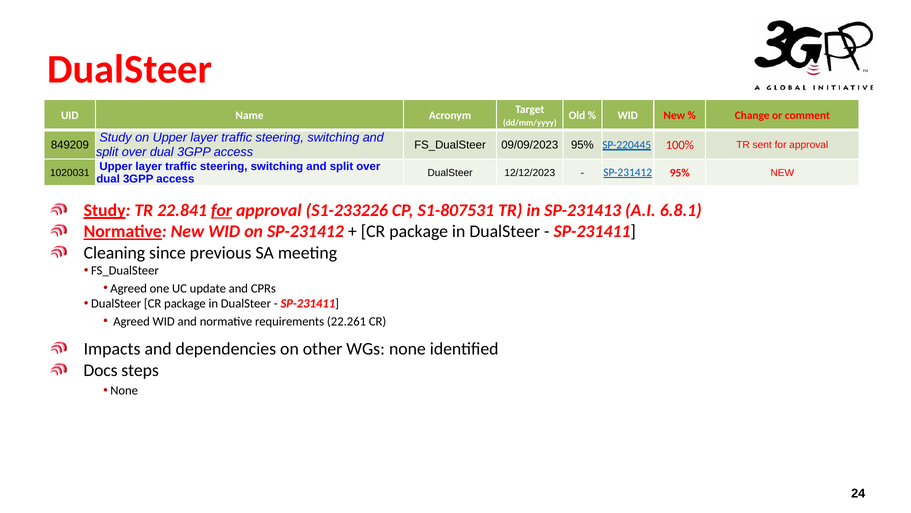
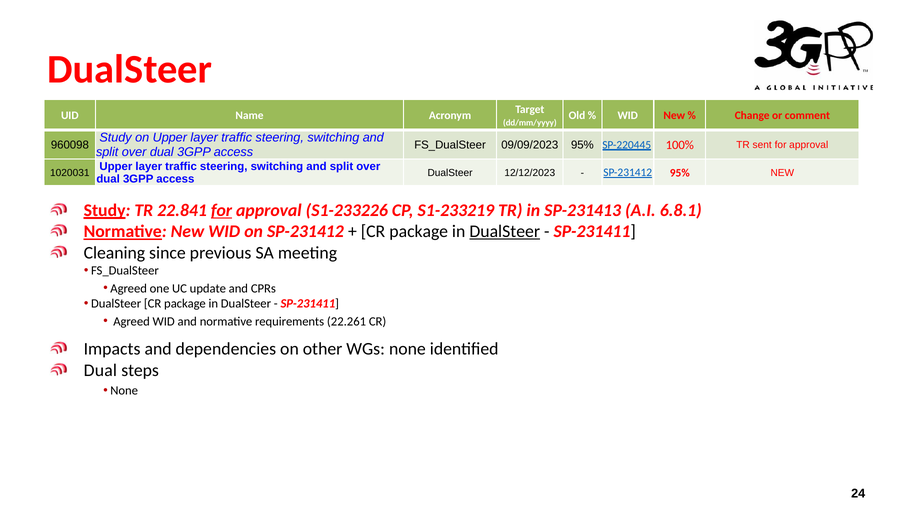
849209: 849209 -> 960098 (70, 145)
S1-807531: S1-807531 -> S1-233219 (456, 210)
DualSteer underline: none -> present (505, 231)
Docs: Docs -> Dual (100, 370)
